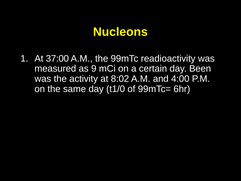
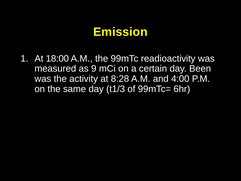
Nucleons: Nucleons -> Emission (120, 32)
37:00: 37:00 -> 18:00 (57, 58)
8:02: 8:02 -> 8:28 (120, 79)
t1/0: t1/0 -> t1/3 (116, 89)
